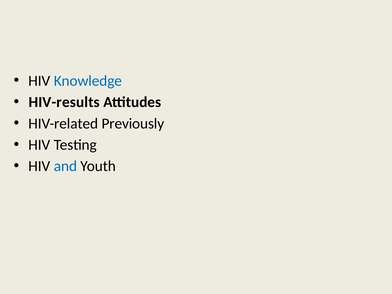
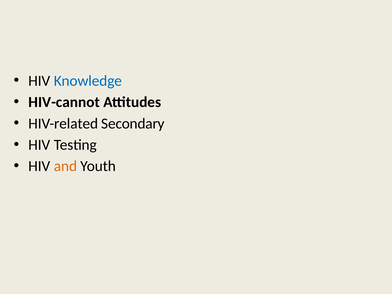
HIV-results: HIV-results -> HIV-cannot (64, 102)
Previously: Previously -> Secondary (133, 123)
and colour: blue -> orange (65, 166)
